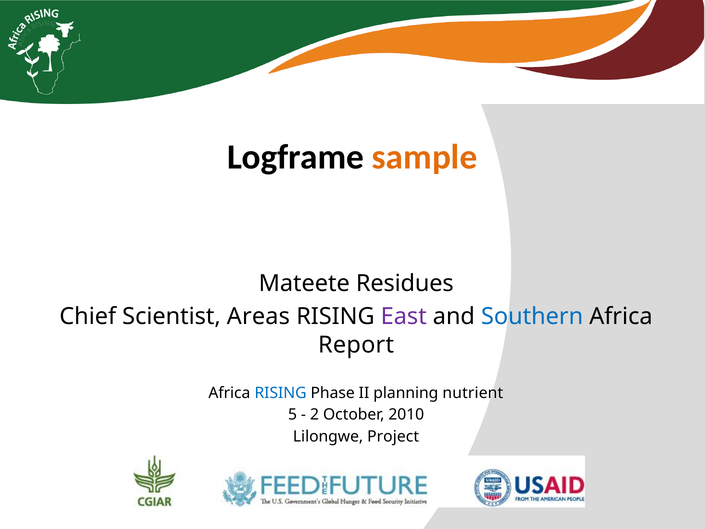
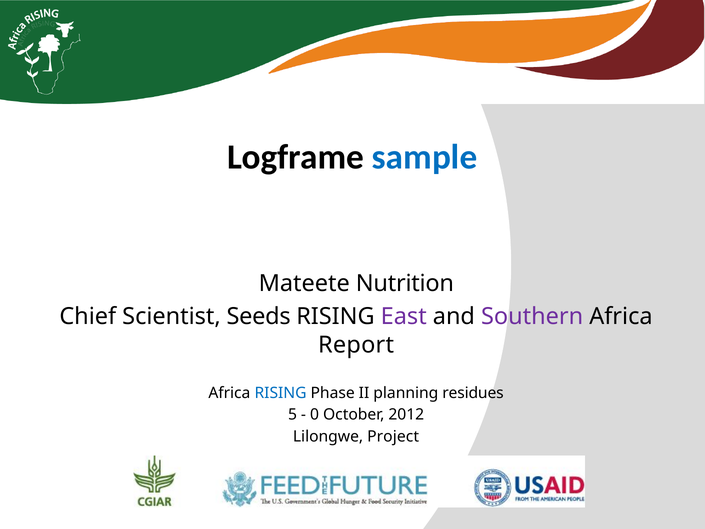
sample colour: orange -> blue (425, 157)
Residues: Residues -> Nutrition (405, 284)
Areas: Areas -> Seeds (259, 316)
Southern colour: blue -> purple (532, 316)
nutrient: nutrient -> residues (473, 393)
2: 2 -> 0 (315, 415)
2010: 2010 -> 2012 (406, 415)
